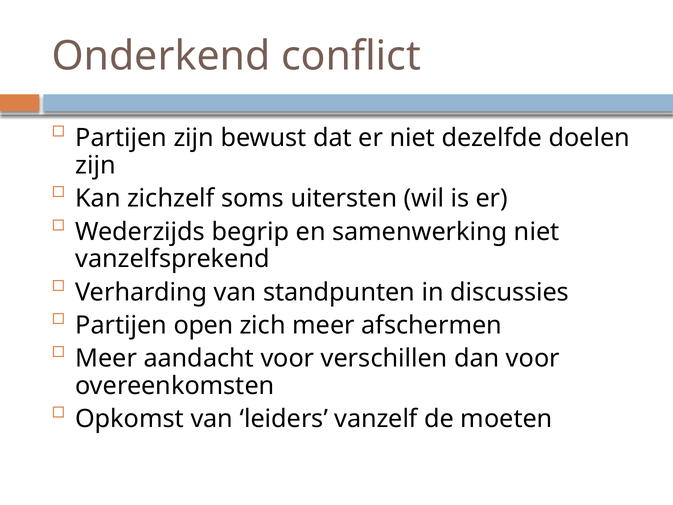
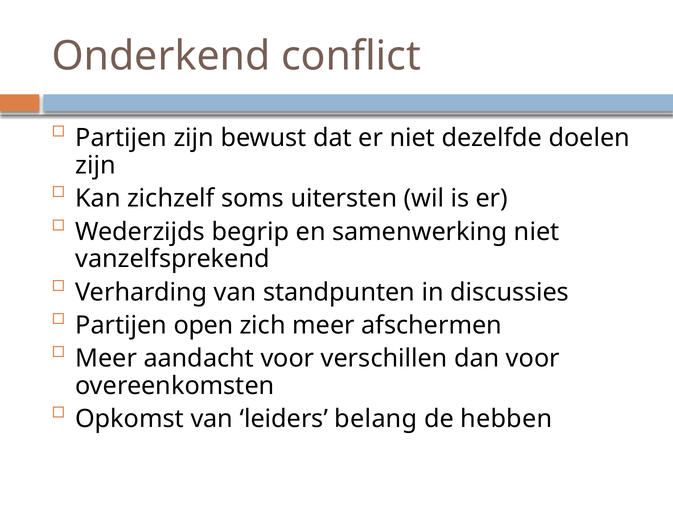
vanzelf: vanzelf -> belang (376, 419)
moeten: moeten -> hebben (506, 419)
